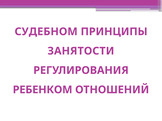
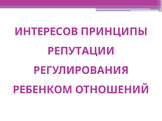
СУДЕБНОМ: СУДЕБНОМ -> ИНТЕРЕСОВ (46, 32)
ЗАНЯТОСТИ: ЗАНЯТОСТИ -> РЕПУТАЦИИ (81, 51)
